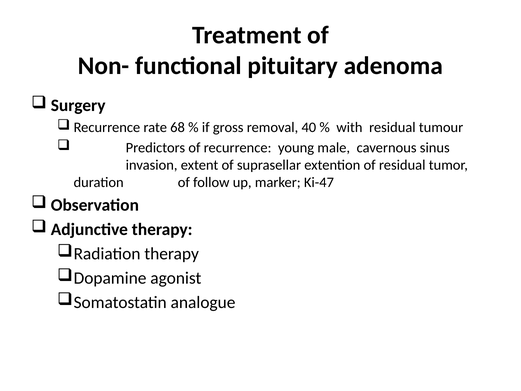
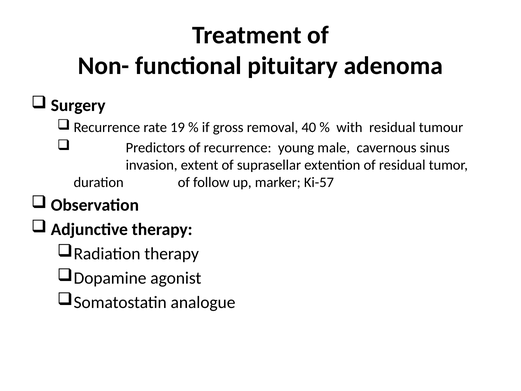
68: 68 -> 19 (178, 127)
Ki-47: Ki-47 -> Ki-57 (319, 182)
